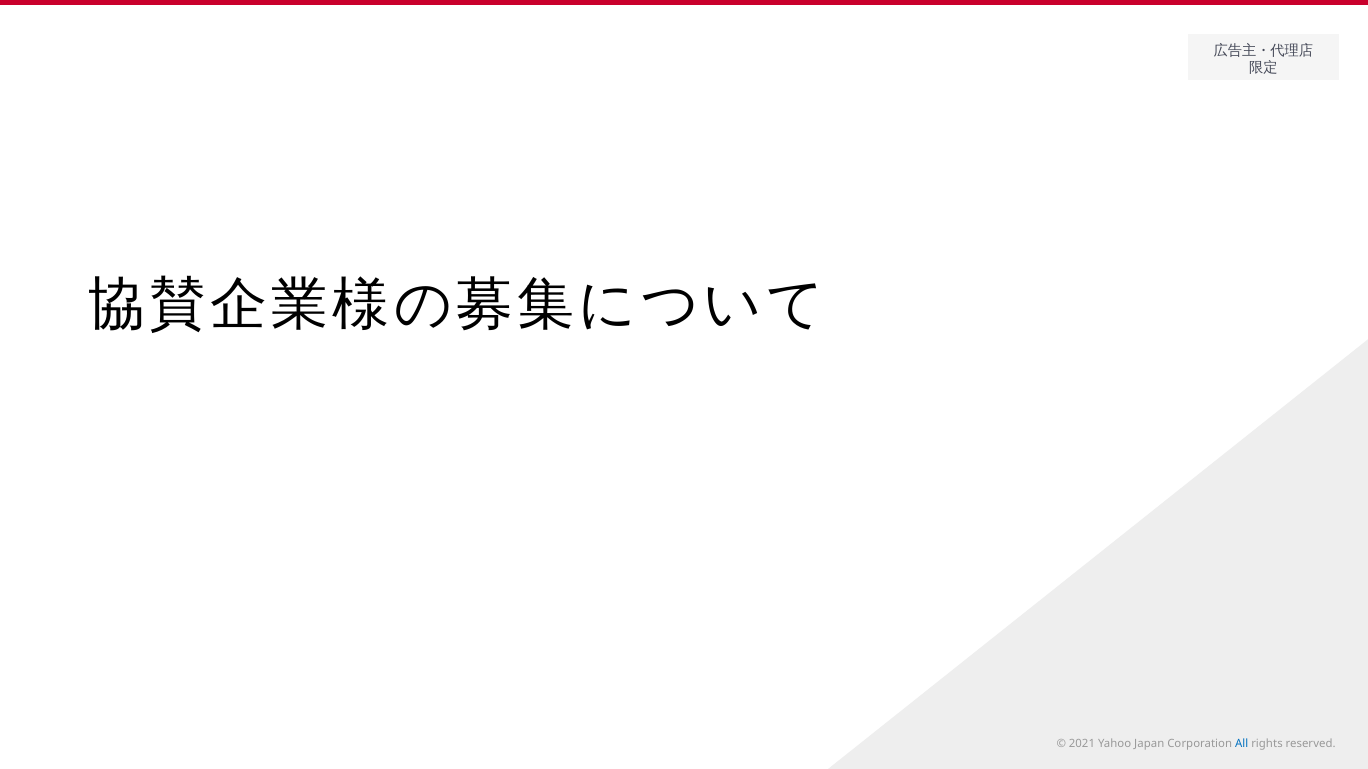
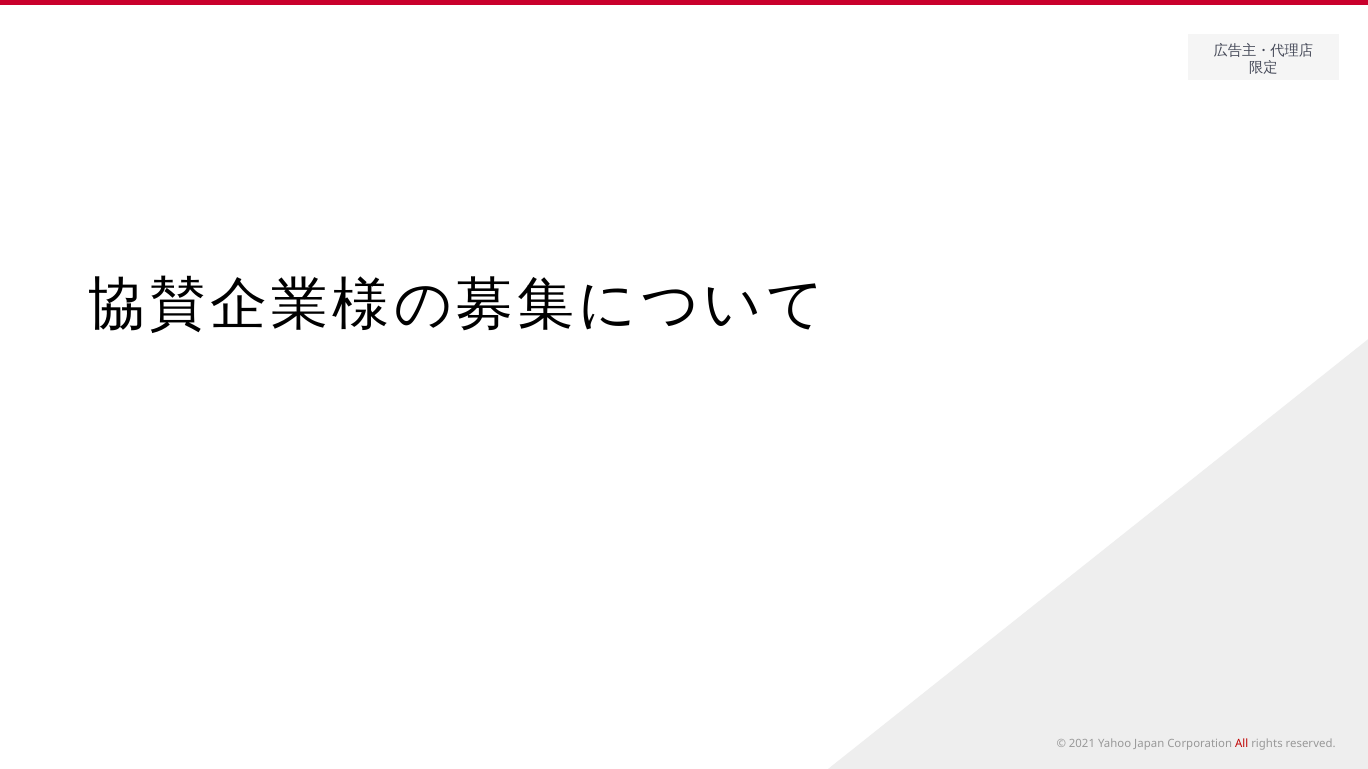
All colour: blue -> red (1242, 744)
